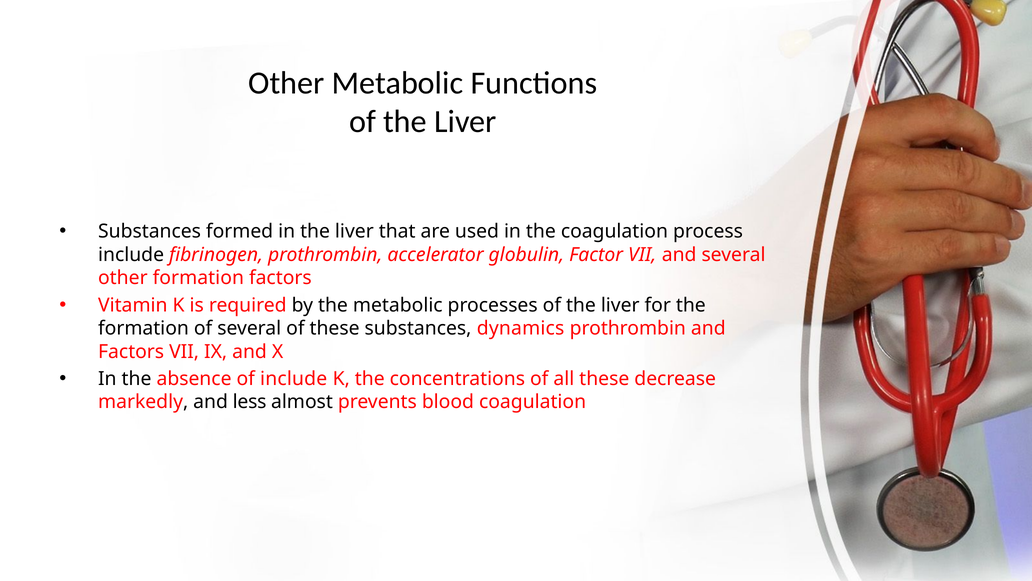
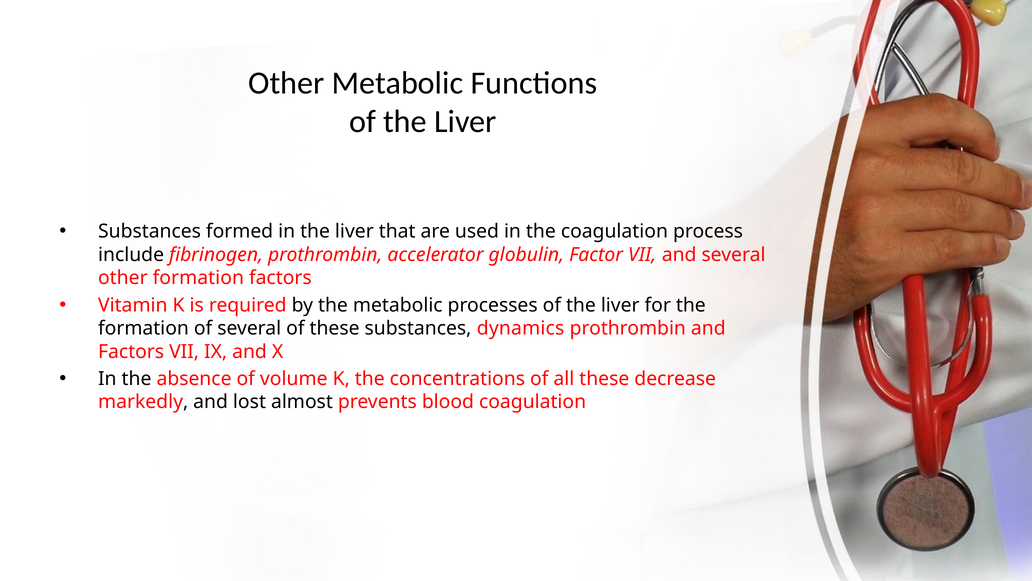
of include: include -> volume (294, 378)
less: less -> lost (249, 402)
